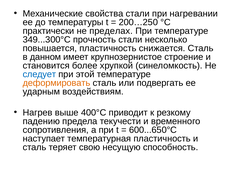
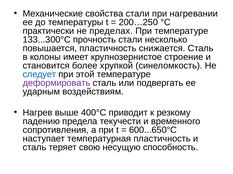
349...300°С: 349...300°С -> 133...300°С (47, 40)
данном: данном -> колоны (45, 57)
деформировать colour: orange -> purple (56, 83)
